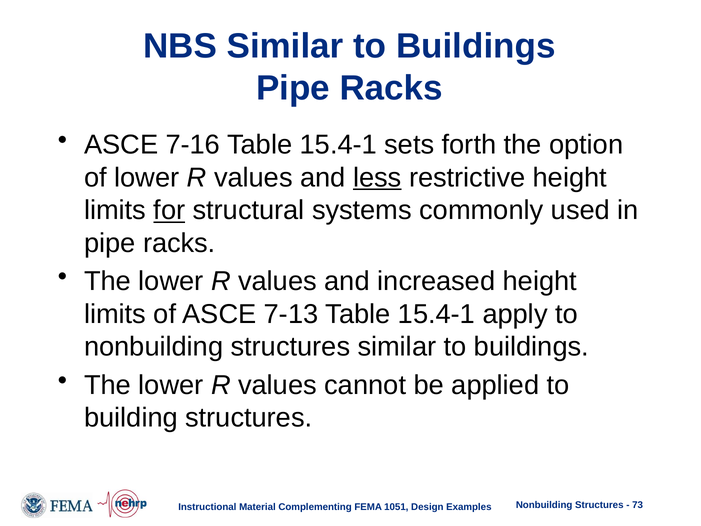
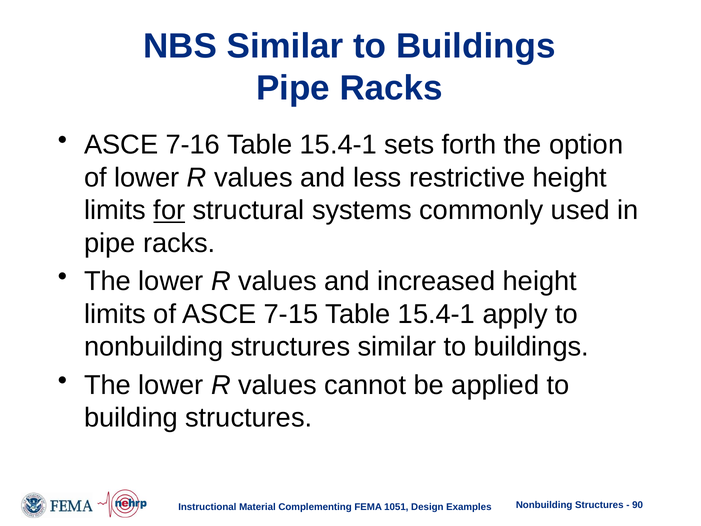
less underline: present -> none (377, 178)
7-13: 7-13 -> 7-15 (291, 314)
73: 73 -> 90 (638, 505)
